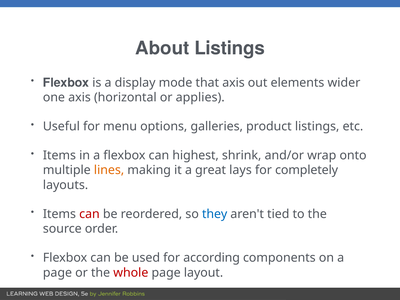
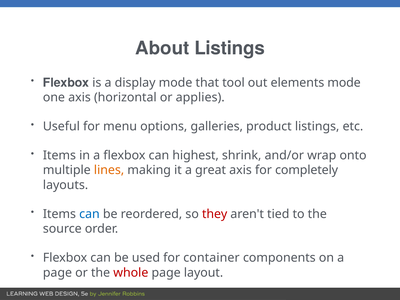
that axis: axis -> tool (233, 83)
elements wider: wider -> mode (344, 83)
great lays: lays -> axis (241, 170)
can colour: red -> blue (89, 214)
they colour: blue -> red (215, 214)
according: according -> container (211, 258)
